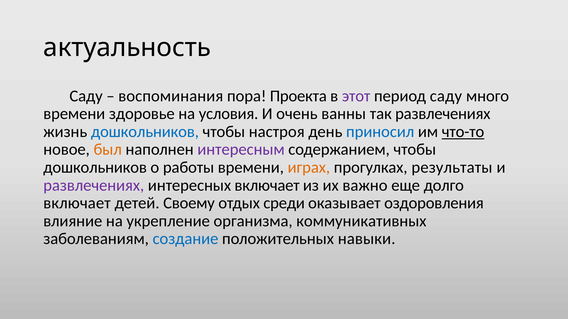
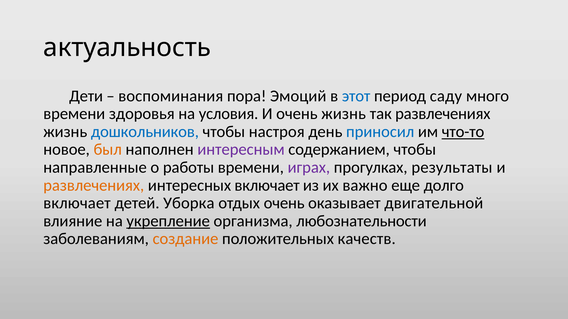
Саду: Саду -> Дети (86, 96)
Проекта: Проекта -> Эмоций (298, 96)
этот colour: purple -> blue (356, 96)
здоровье: здоровье -> здоровья (142, 114)
очень ванны: ванны -> жизнь (344, 114)
дошкольников: дошкольников -> направленные (95, 168)
играх colour: orange -> purple (309, 168)
развлечениях colour: purple -> orange (94, 186)
Своему: Своему -> Уборка (189, 203)
отдых среди: среди -> очень (284, 203)
оздоровления: оздоровления -> двигательной (434, 203)
укрепление underline: none -> present (168, 221)
коммуникативных: коммуникативных -> любознательности (361, 221)
создание colour: blue -> orange (185, 239)
навыки: навыки -> качеств (367, 239)
